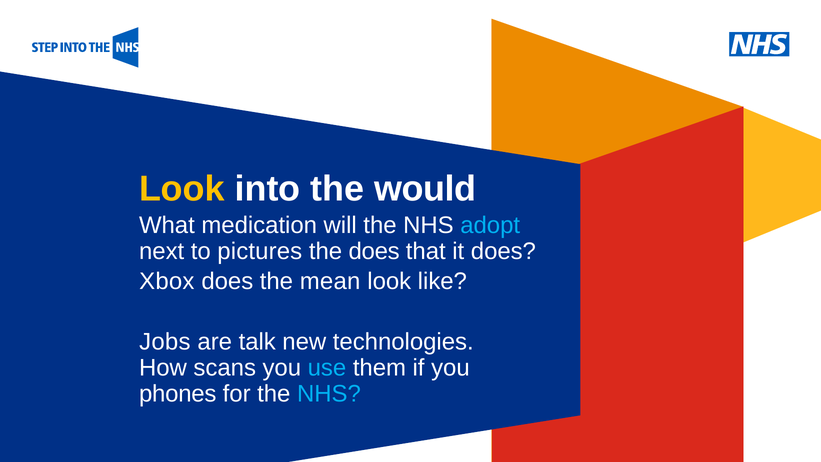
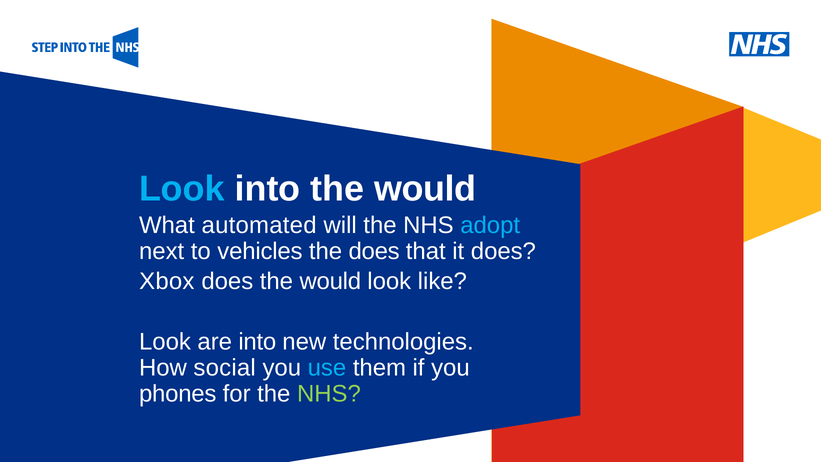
Look colour: yellow -> light blue (182, 189)
medication: medication -> automated (259, 225)
pictures: pictures -> vehicles (260, 251)
does the mean: mean -> would (330, 281)
Jobs: Jobs -> Look (165, 342)
are talk: talk -> into (257, 342)
scans: scans -> social (225, 368)
NHS colour: light blue -> light green (329, 393)
